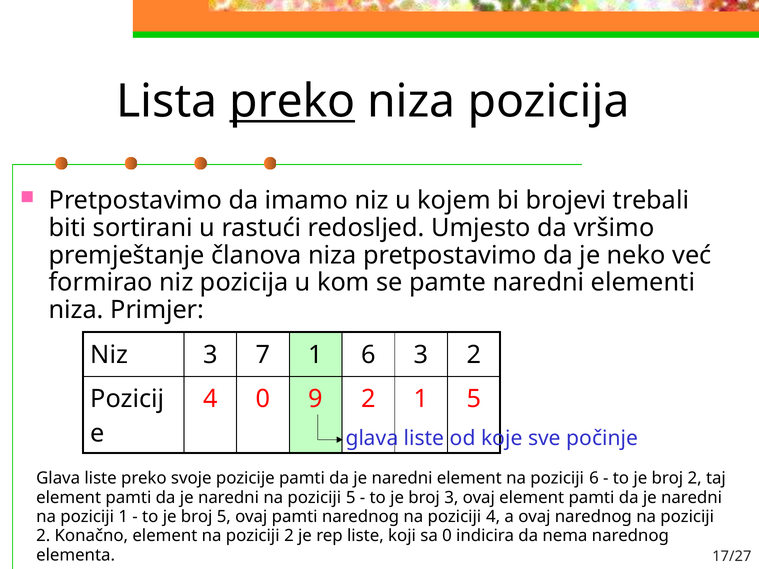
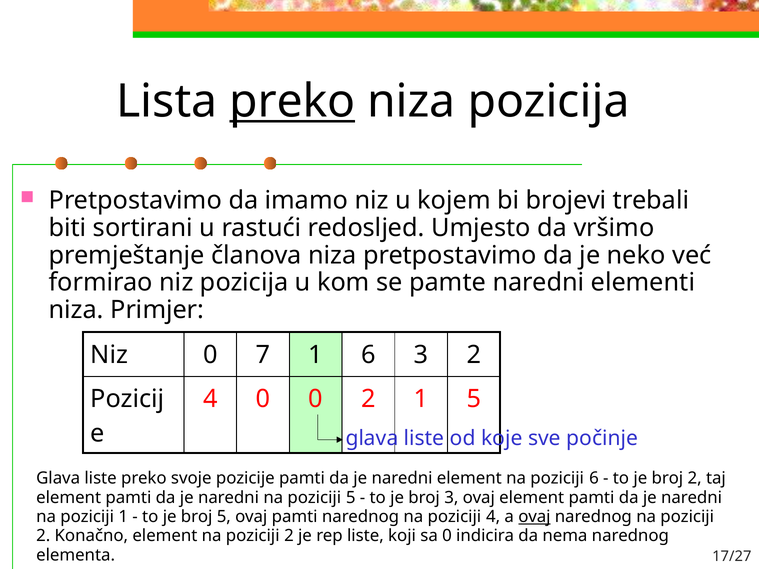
Niz 3: 3 -> 0 (210, 355)
0 9: 9 -> 0 (316, 399)
ovaj underline: none -> present (534, 517)
